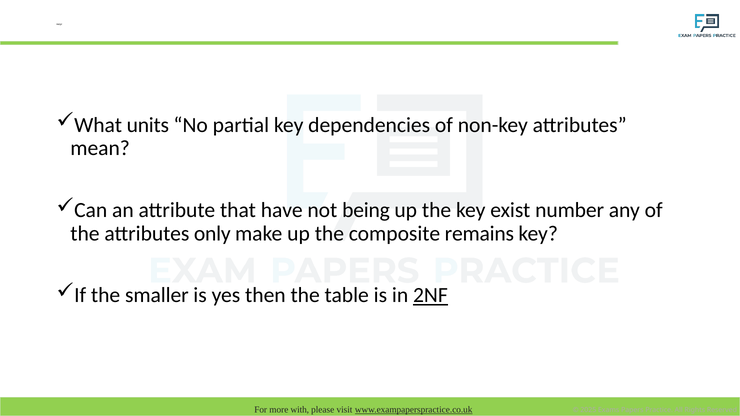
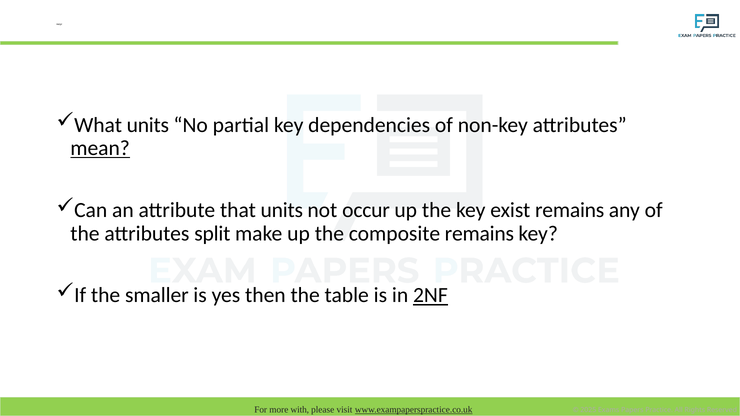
mean underline: none -> present (100, 148)
that have: have -> units (282, 210)
being: being -> occur (366, 210)
exist number: number -> remains (570, 210)
only: only -> split (212, 234)
